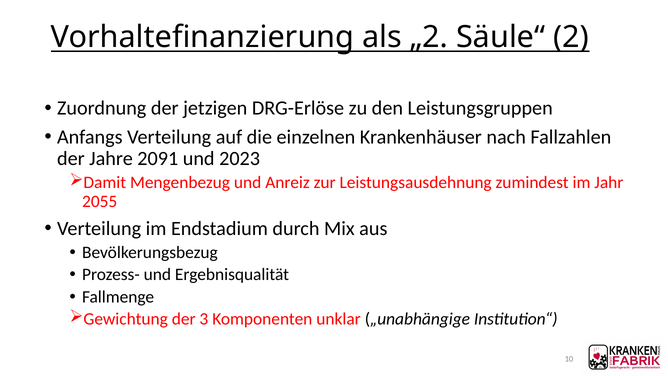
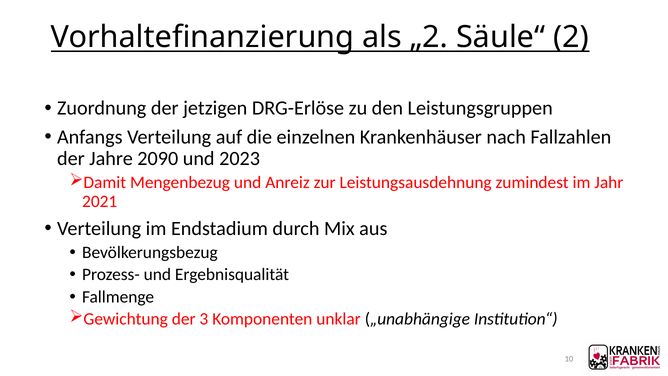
2091: 2091 -> 2090 (158, 159)
2055: 2055 -> 2021 (100, 201)
